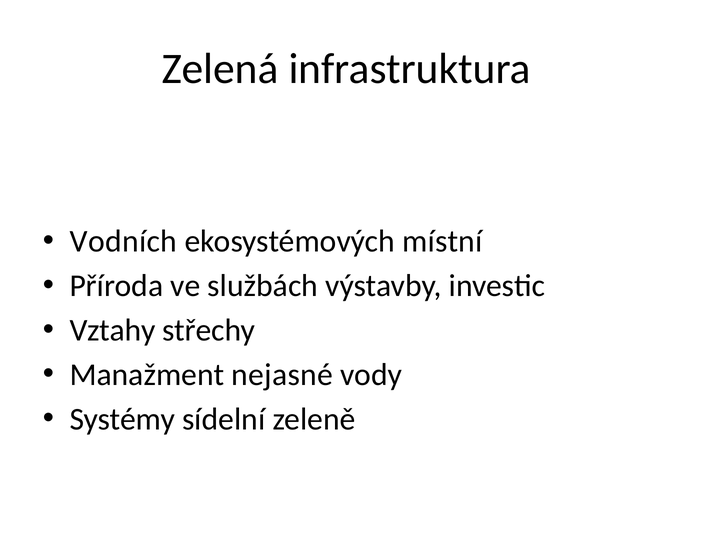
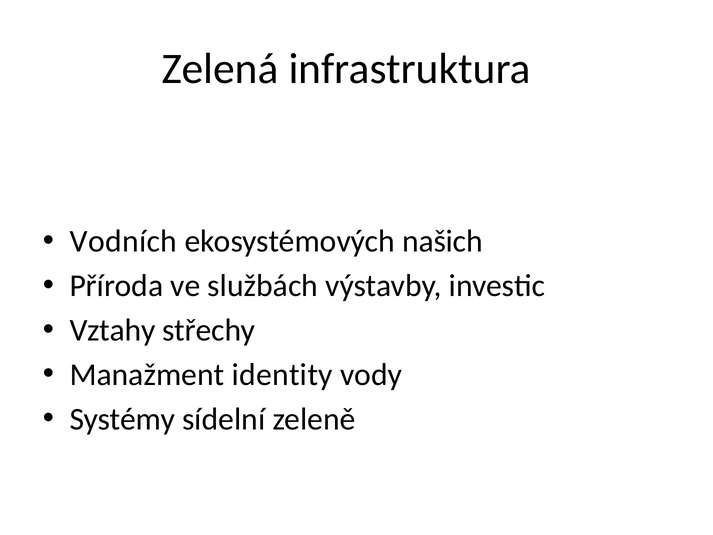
místní: místní -> našich (442, 241)
nejasné: nejasné -> identity (282, 375)
